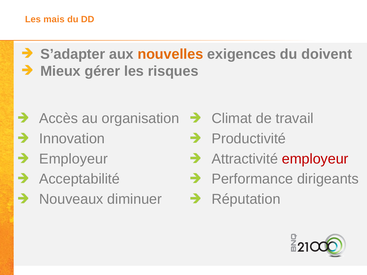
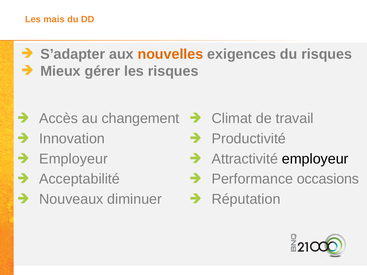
du doivent: doivent -> risques (327, 54)
organisation: organisation -> changement (141, 119)
employeur colour: red -> black (315, 159)
dirigeants: dirigeants -> occasions (328, 179)
